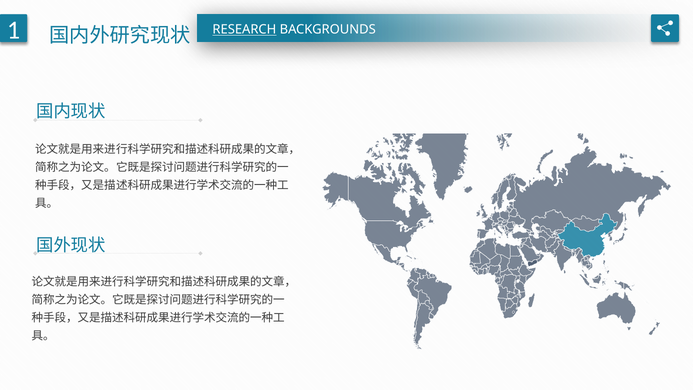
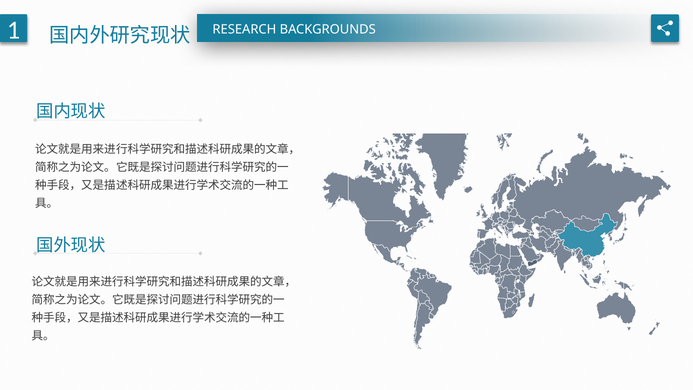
RESEARCH underline: present -> none (244, 30)
